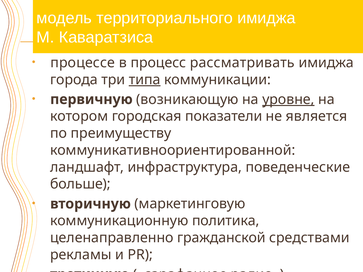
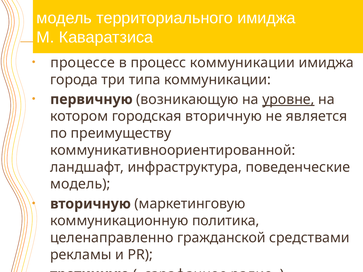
процесс рассматривать: рассматривать -> коммуникации (242, 63)
типа underline: present -> none (145, 80)
городская показатели: показатели -> вторичную (224, 116)
больше: больше -> модель (80, 184)
